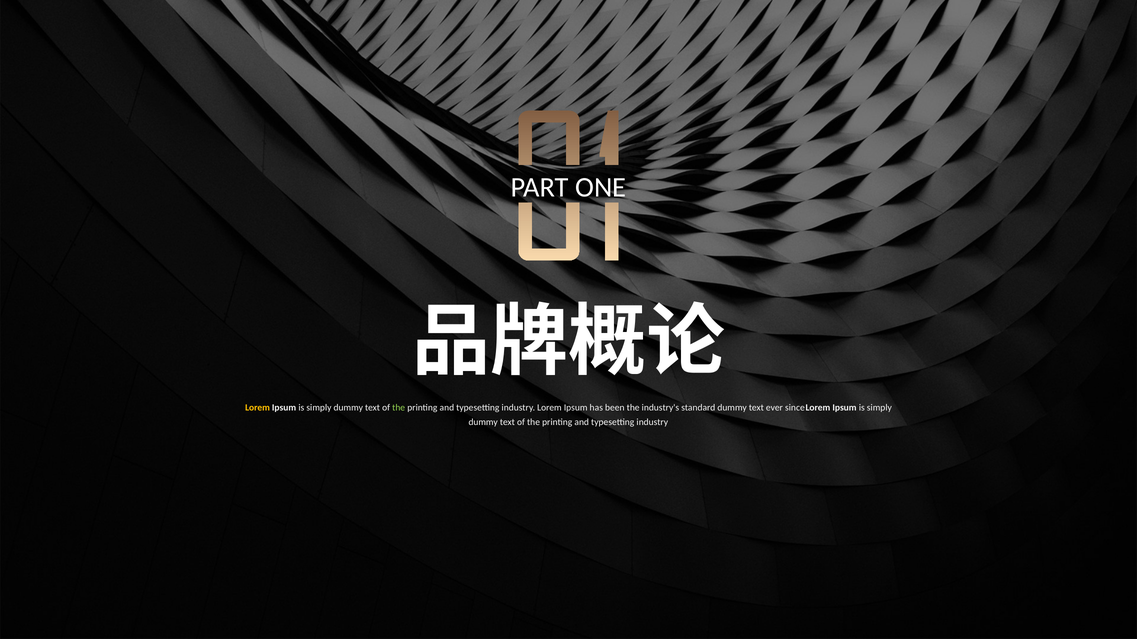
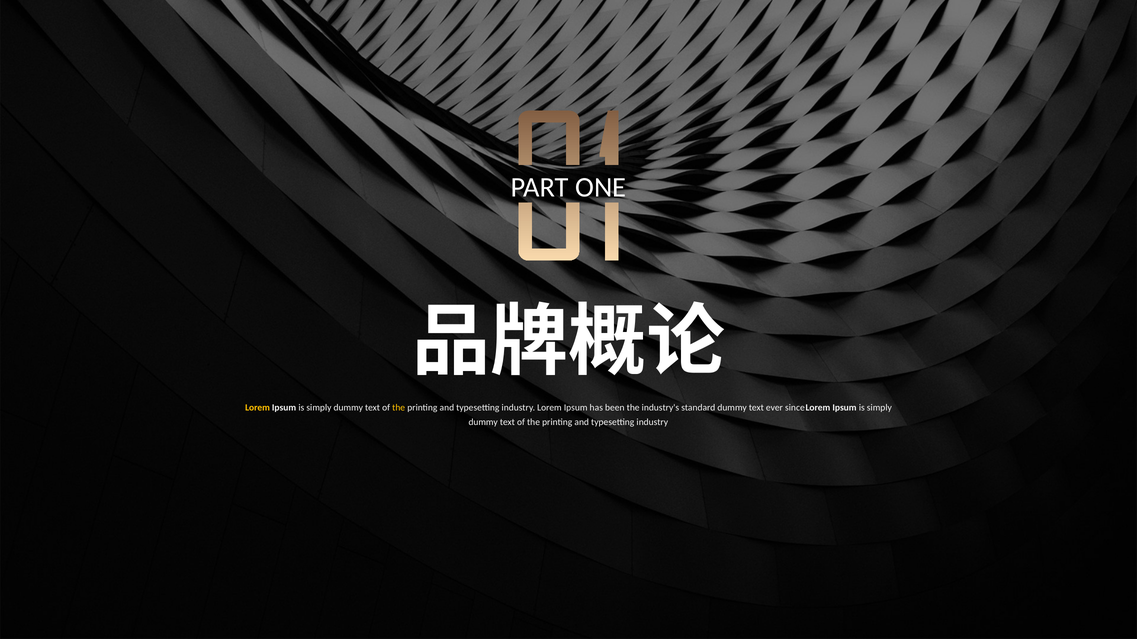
the colour: light green -> yellow (399, 408)
